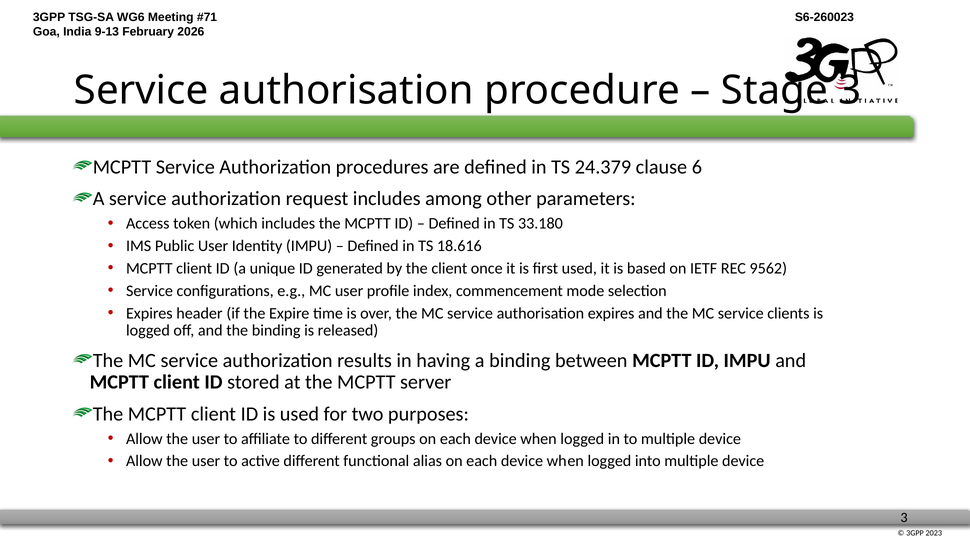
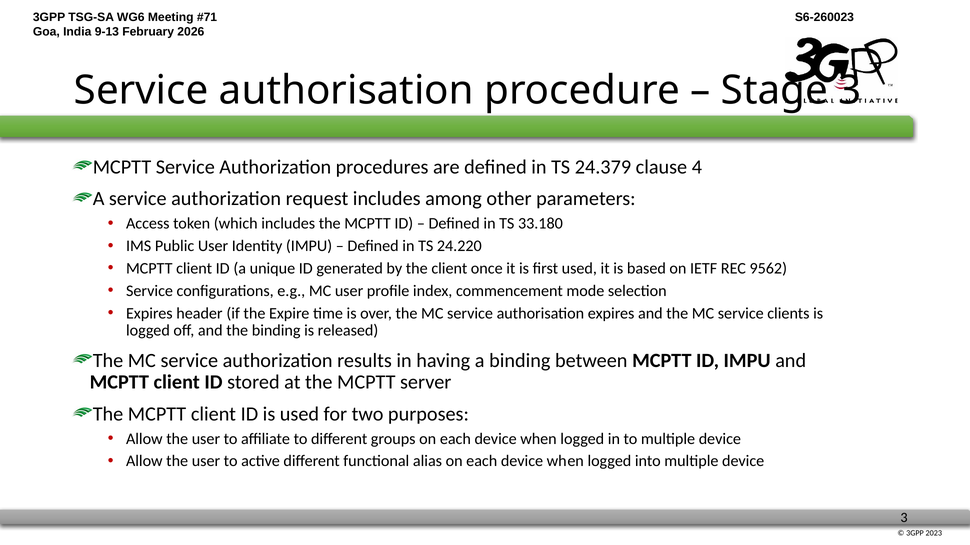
6: 6 -> 4 (697, 167)
18.616: 18.616 -> 24.220 (459, 246)
